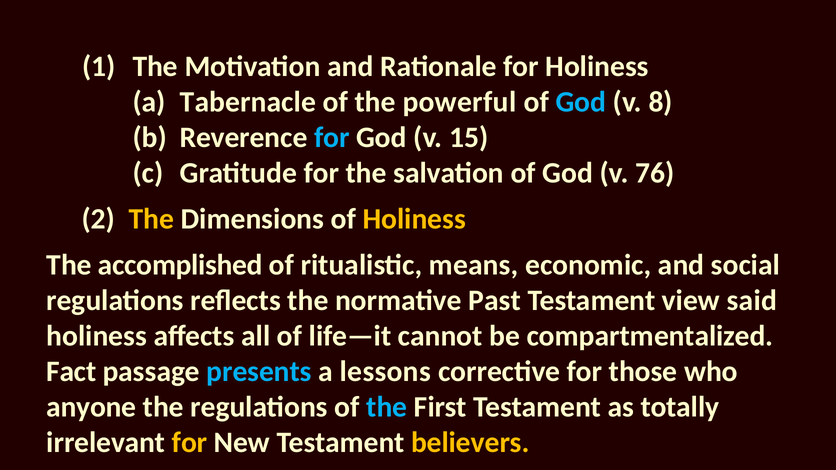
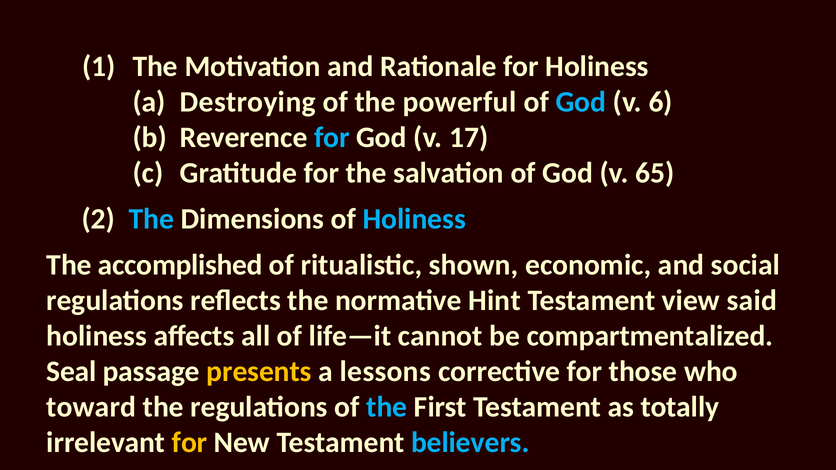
Tabernacle: Tabernacle -> Destroying (248, 102)
8: 8 -> 6 (661, 102)
15: 15 -> 17 (469, 138)
76: 76 -> 65 (655, 173)
The colour: yellow -> light blue (152, 219)
Holiness colour: yellow -> light blue (414, 219)
means: means -> shown (474, 265)
Past: Past -> Hint (495, 301)
Fact: Fact -> Seal (71, 372)
presents colour: light blue -> yellow (259, 372)
anyone: anyone -> toward (91, 407)
believers colour: yellow -> light blue (470, 443)
